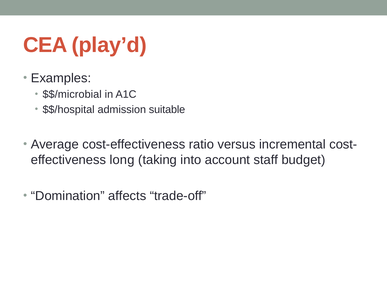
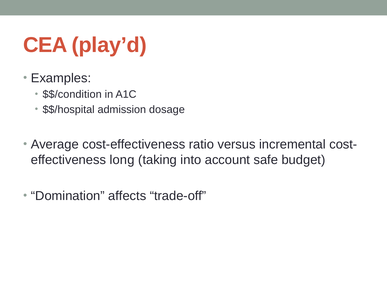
$$/microbial: $$/microbial -> $$/condition (72, 94)
suitable: suitable -> dosage (167, 110)
staff: staff -> safe (266, 160)
